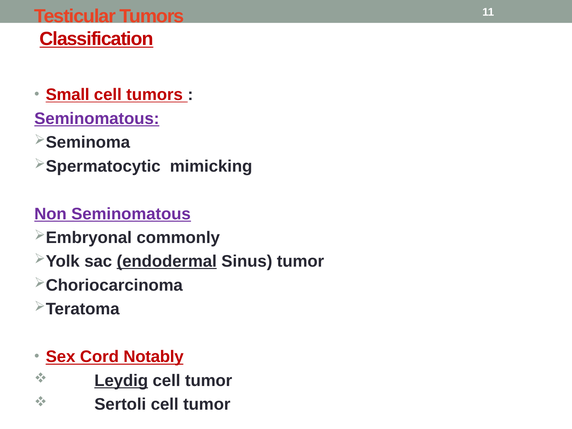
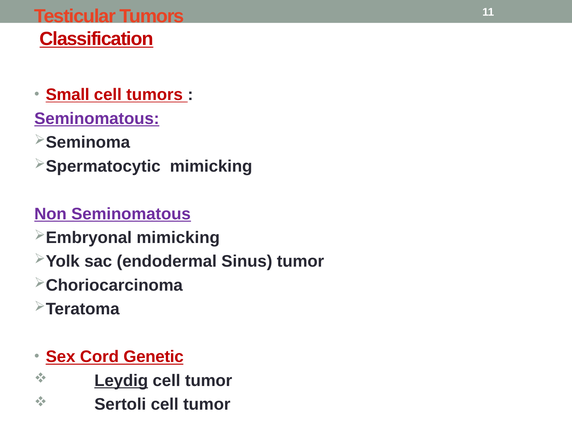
commonly: commonly -> mimicking (178, 238)
endodermal underline: present -> none (167, 261)
Notably: Notably -> Genetic (154, 357)
